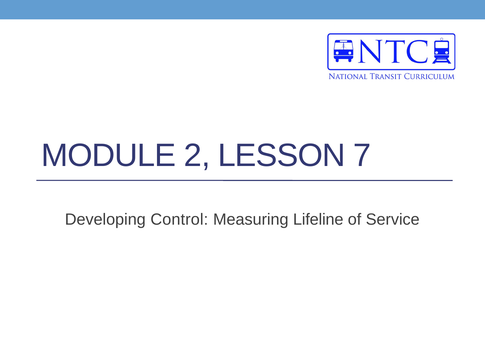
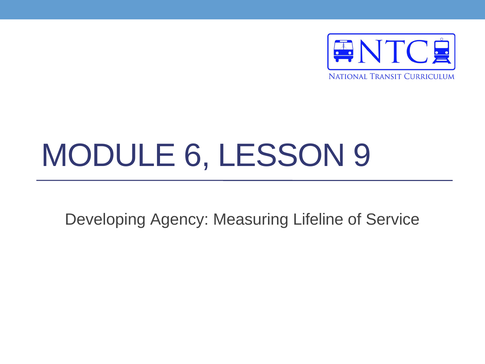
2: 2 -> 6 (197, 155)
7: 7 -> 9 (362, 155)
Control: Control -> Agency (179, 219)
